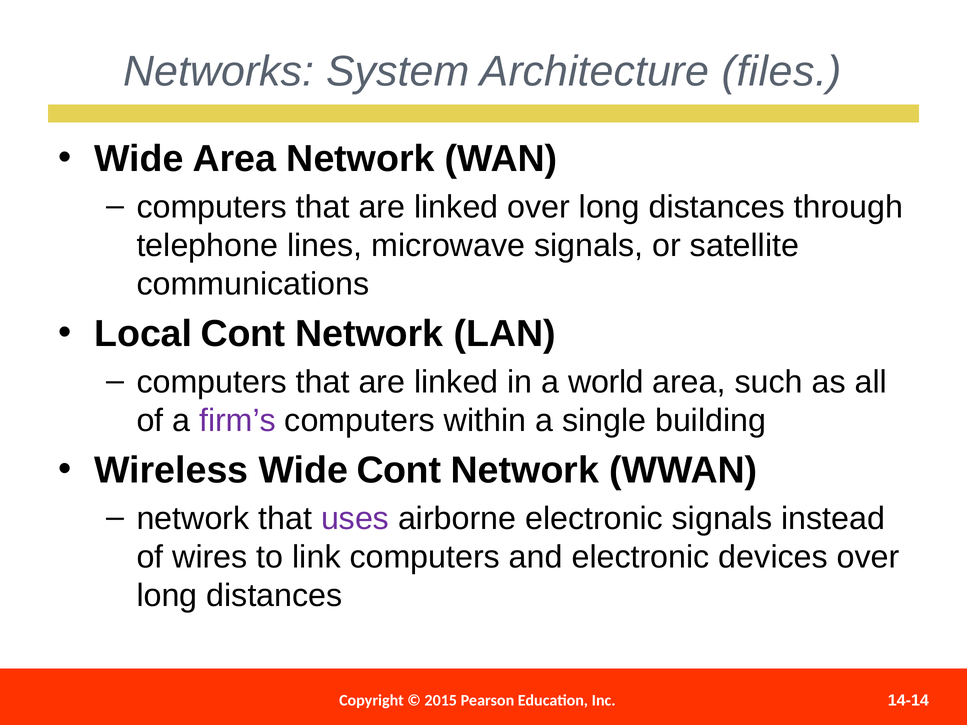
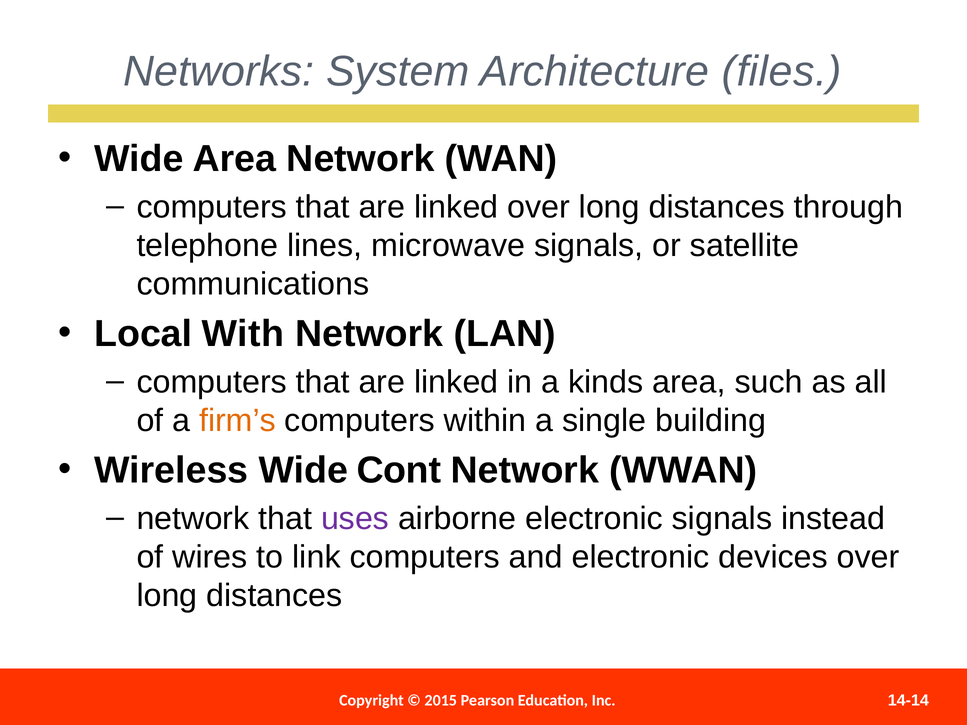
Local Cont: Cont -> With (243, 334)
world: world -> kinds (606, 382)
firm’s colour: purple -> orange (237, 421)
